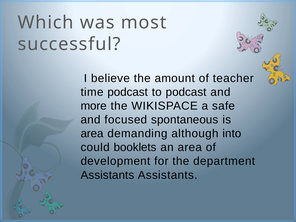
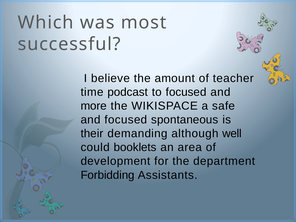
to podcast: podcast -> focused (186, 92)
area: area -> their (92, 134)
into: into -> well (232, 134)
Assistants: Assistants -> Forbidding (108, 175)
